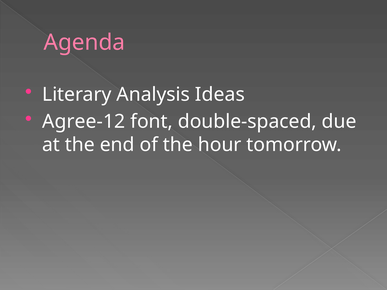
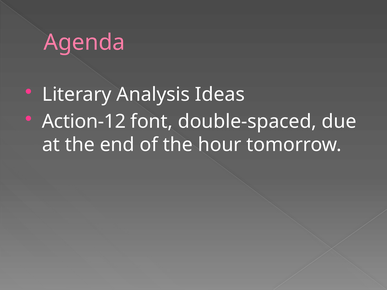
Agree-12: Agree-12 -> Action-12 (84, 122)
